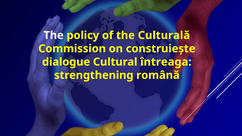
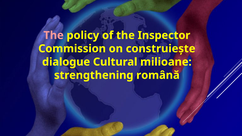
The colour: white -> pink (54, 35)
Culturală: Culturală -> Inspector (164, 35)
întreaga: întreaga -> milioane (166, 62)
